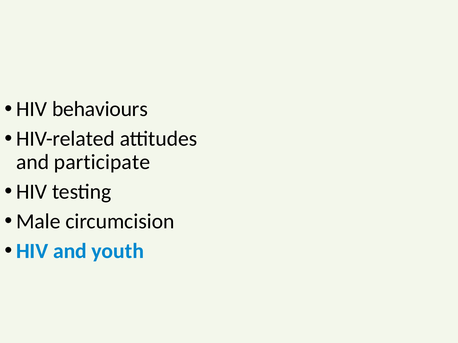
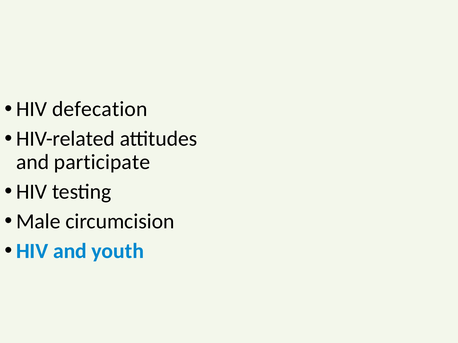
behaviours: behaviours -> defecation (100, 109)
